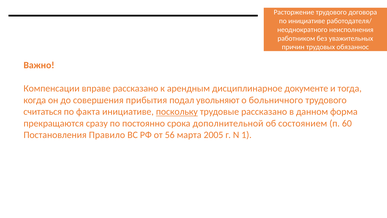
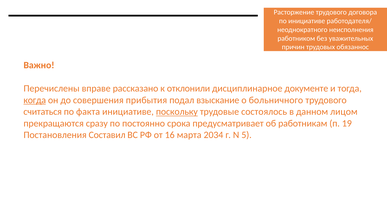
Компенсации: Компенсации -> Перечислены (52, 88)
арендным: арендным -> отклонили (188, 88)
когда underline: none -> present (35, 100)
увольняют: увольняют -> взыскание (218, 100)
трудовые рассказано: рассказано -> состоялось (264, 112)
форма: форма -> лицом (344, 112)
дополнительной: дополнительной -> предусматривает (228, 123)
состоянием: состоянием -> работникам (303, 123)
60: 60 -> 19 (347, 123)
Правило: Правило -> Составил (107, 135)
56: 56 -> 16 (170, 135)
2005: 2005 -> 2034 (213, 135)
1: 1 -> 5 (247, 135)
